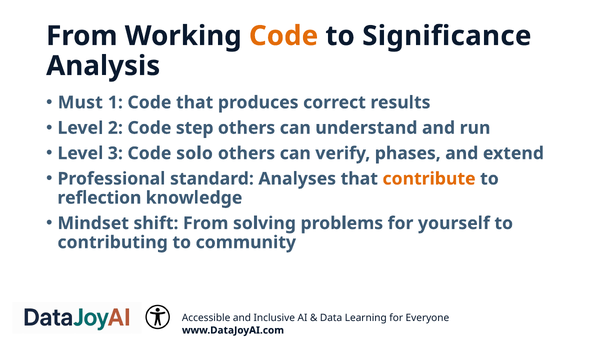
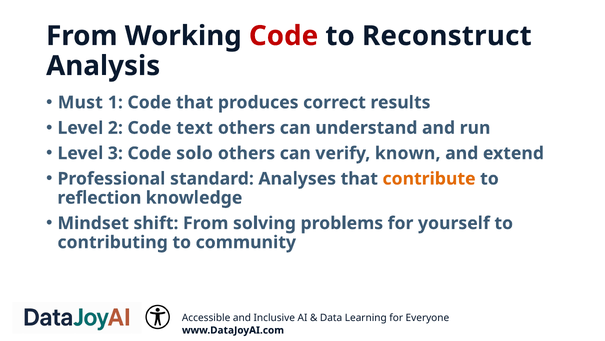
Code colour: orange -> red (284, 36)
Significance: Significance -> Reconstruct (447, 36)
step: step -> text (195, 128)
phases: phases -> known (408, 153)
